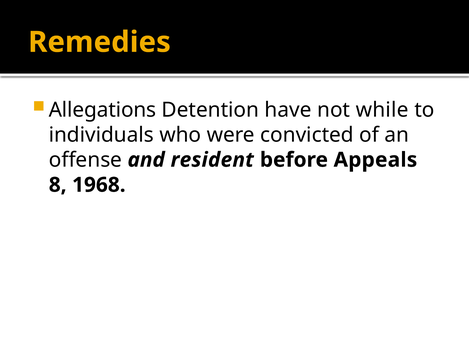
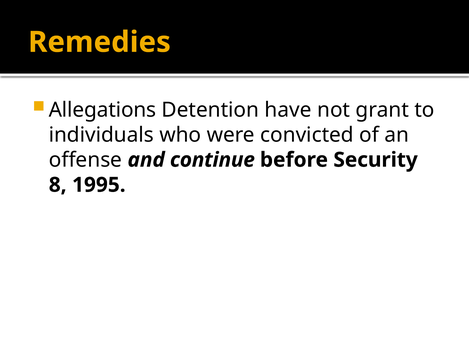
while: while -> grant (382, 110)
resident: resident -> continue (212, 160)
Appeals: Appeals -> Security (376, 160)
1968: 1968 -> 1995 (99, 185)
